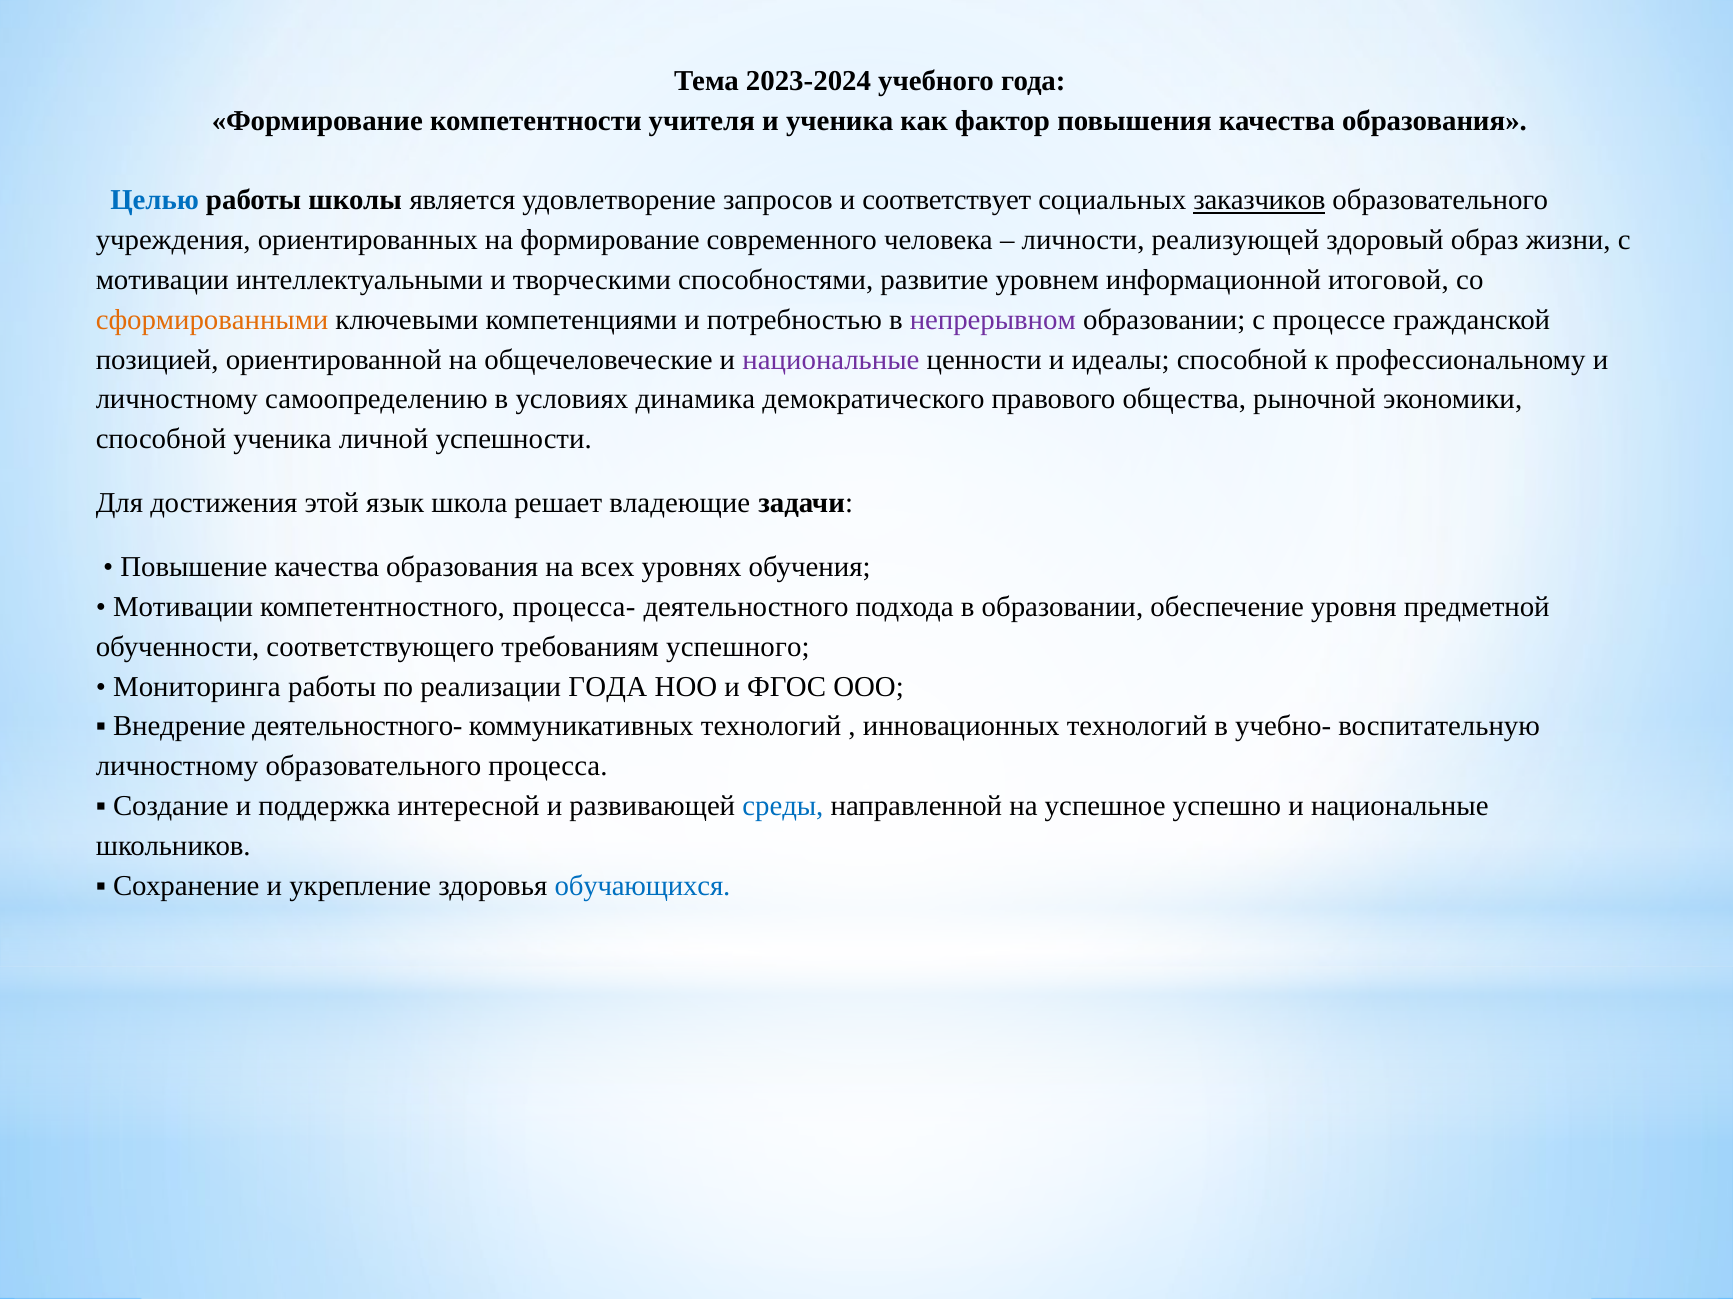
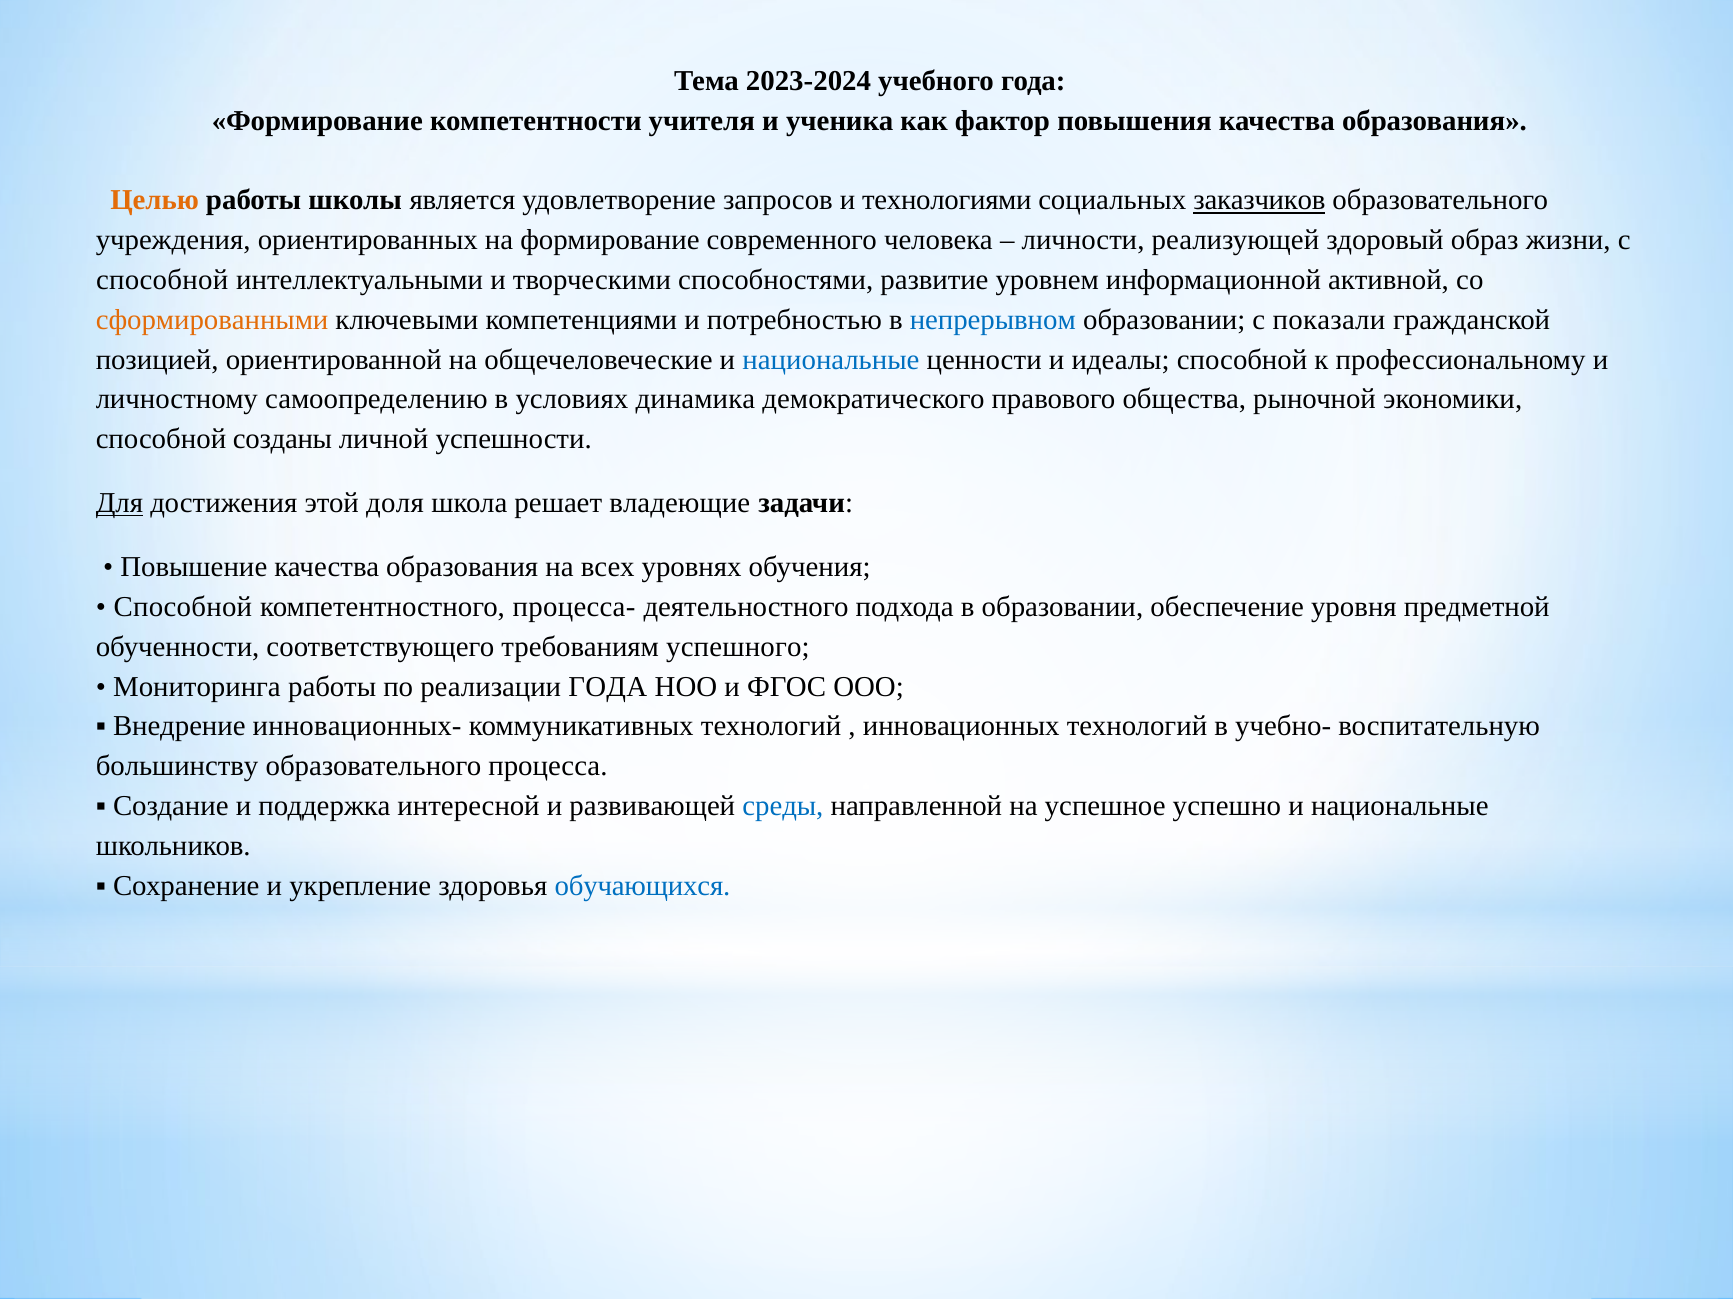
Целью colour: blue -> orange (155, 200)
соответствует: соответствует -> технологиями (947, 200)
мотивации: мотивации -> способной (162, 280)
итоговой: итоговой -> активной (1388, 280)
непрерывном colour: purple -> blue (993, 320)
процессе: процессе -> показали (1329, 320)
национальные colour: purple -> blue (831, 360)
способной ученика: ученика -> созданы (282, 440)
Для underline: none -> present (119, 503)
язык: язык -> доля (395, 503)
Мотивации: Мотивации -> Способной (183, 607)
деятельностного-: деятельностного- -> инновационных- (357, 727)
личностному: личностному -> большинству (177, 767)
